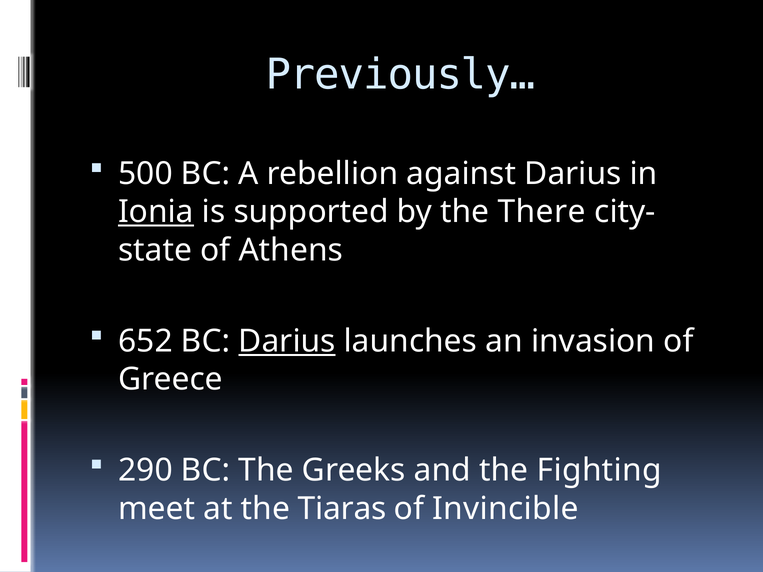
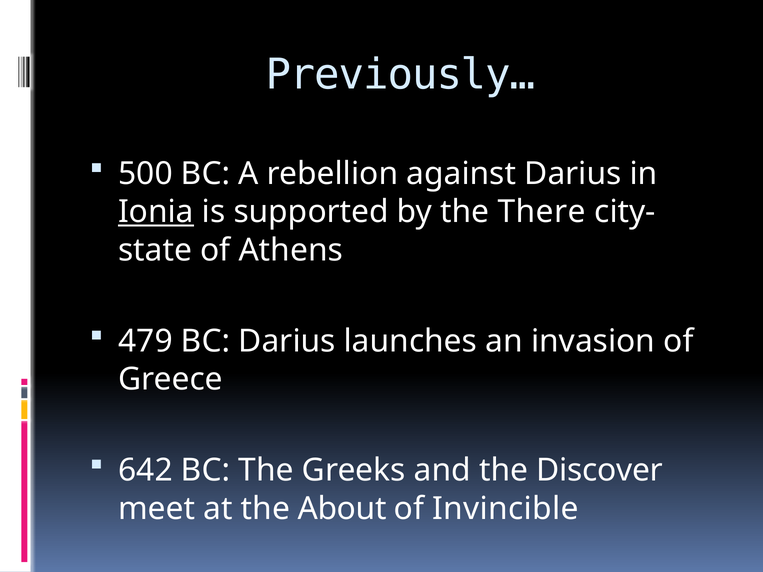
652: 652 -> 479 (145, 341)
Darius underline: present -> none (287, 341)
290: 290 -> 642 (145, 471)
Fighting: Fighting -> Discover (600, 471)
Tiaras: Tiaras -> About (342, 509)
